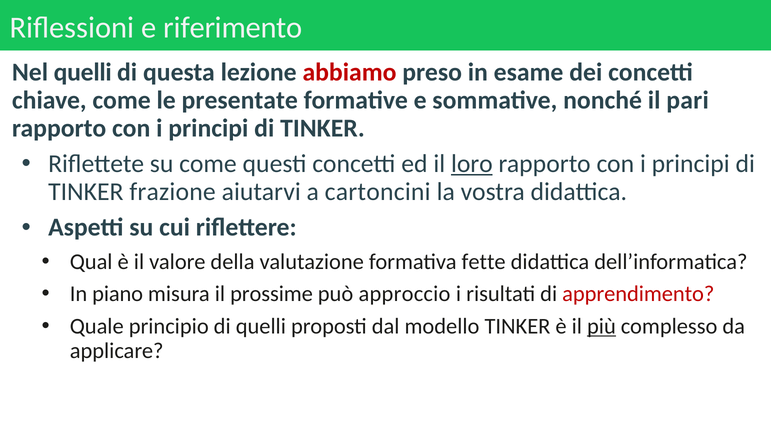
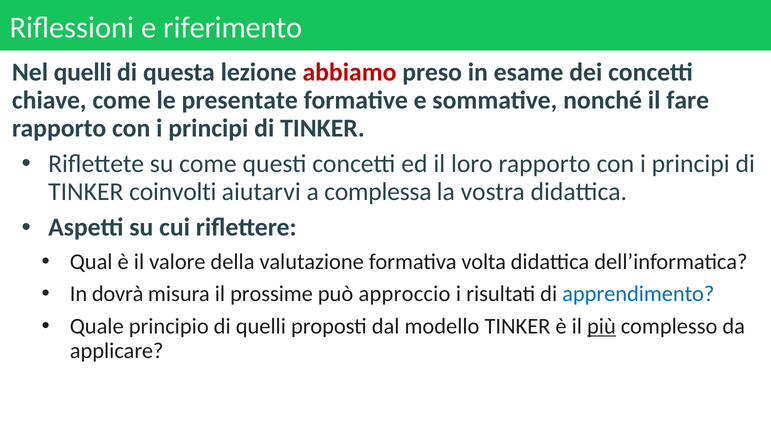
pari: pari -> fare (688, 100)
loro underline: present -> none (472, 164)
frazione: frazione -> coinvolti (173, 192)
cartoncini: cartoncini -> complessa (378, 192)
fette: fette -> volta (484, 261)
piano: piano -> dovrà (118, 294)
apprendimento colour: red -> blue (638, 294)
